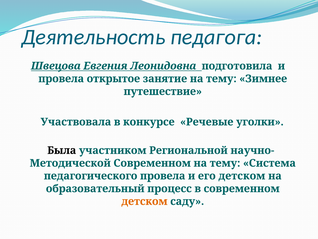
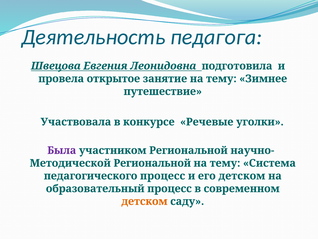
Была colour: black -> purple (62, 150)
Современном: Современном -> Региональной (152, 163)
педагогического провела: провела -> процесс (163, 176)
